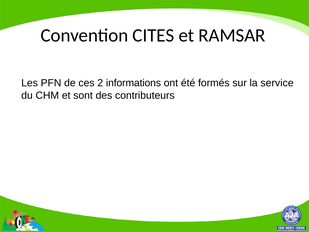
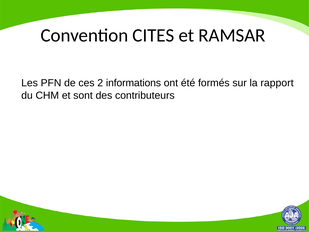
service: service -> rapport (277, 83)
